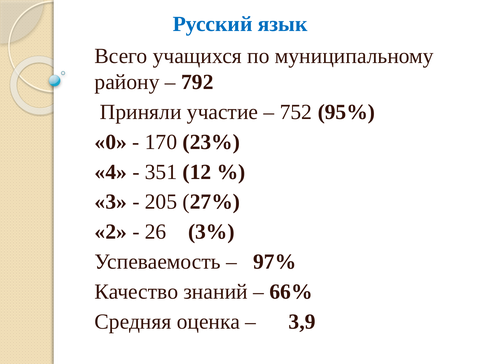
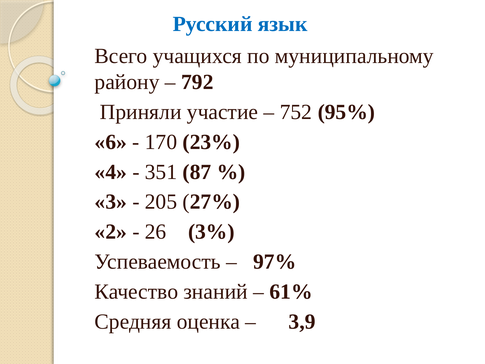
0: 0 -> 6 (111, 142)
12: 12 -> 87 (197, 172)
66%: 66% -> 61% (291, 291)
